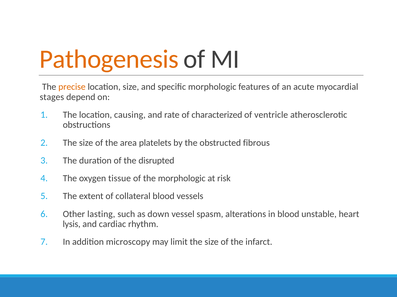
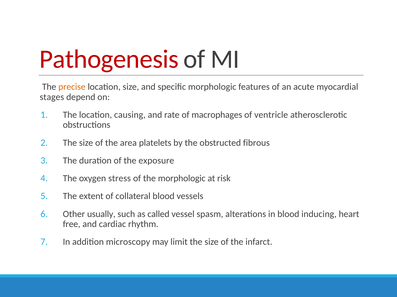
Pathogenesis colour: orange -> red (109, 59)
characterized: characterized -> macrophages (217, 115)
disrupted: disrupted -> exposure (156, 161)
tissue: tissue -> stress (120, 179)
lasting: lasting -> usually (101, 214)
down: down -> called (158, 214)
unstable: unstable -> inducing (319, 214)
lysis: lysis -> free (72, 225)
